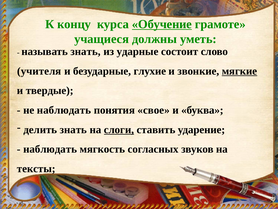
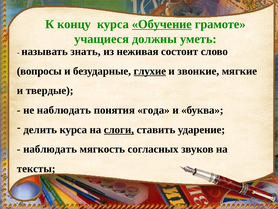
ударные: ударные -> неживая (138, 51)
учителя: учителя -> вопросы (39, 71)
глухие underline: none -> present (150, 71)
мягкие underline: present -> none (239, 71)
свое: свое -> года (154, 110)
делить знать: знать -> курса (73, 129)
